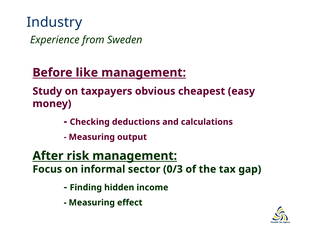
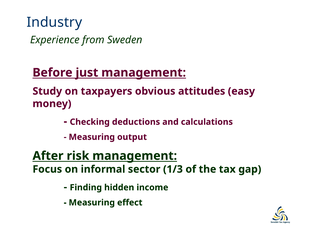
like: like -> just (87, 73)
cheapest: cheapest -> attitudes (202, 91)
0/3: 0/3 -> 1/3 (173, 169)
